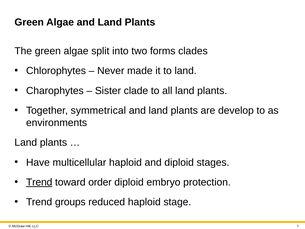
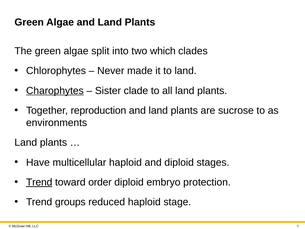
forms: forms -> which (163, 51)
Charophytes underline: none -> present (55, 91)
symmetrical: symmetrical -> reproduction (98, 110)
develop: develop -> sucrose (236, 110)
